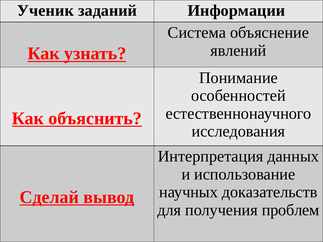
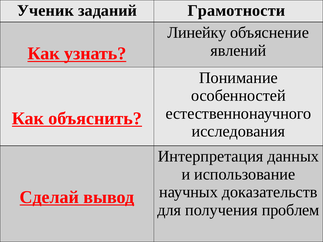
Информации: Информации -> Грамотности (236, 11)
Система: Система -> Линейку (197, 33)
